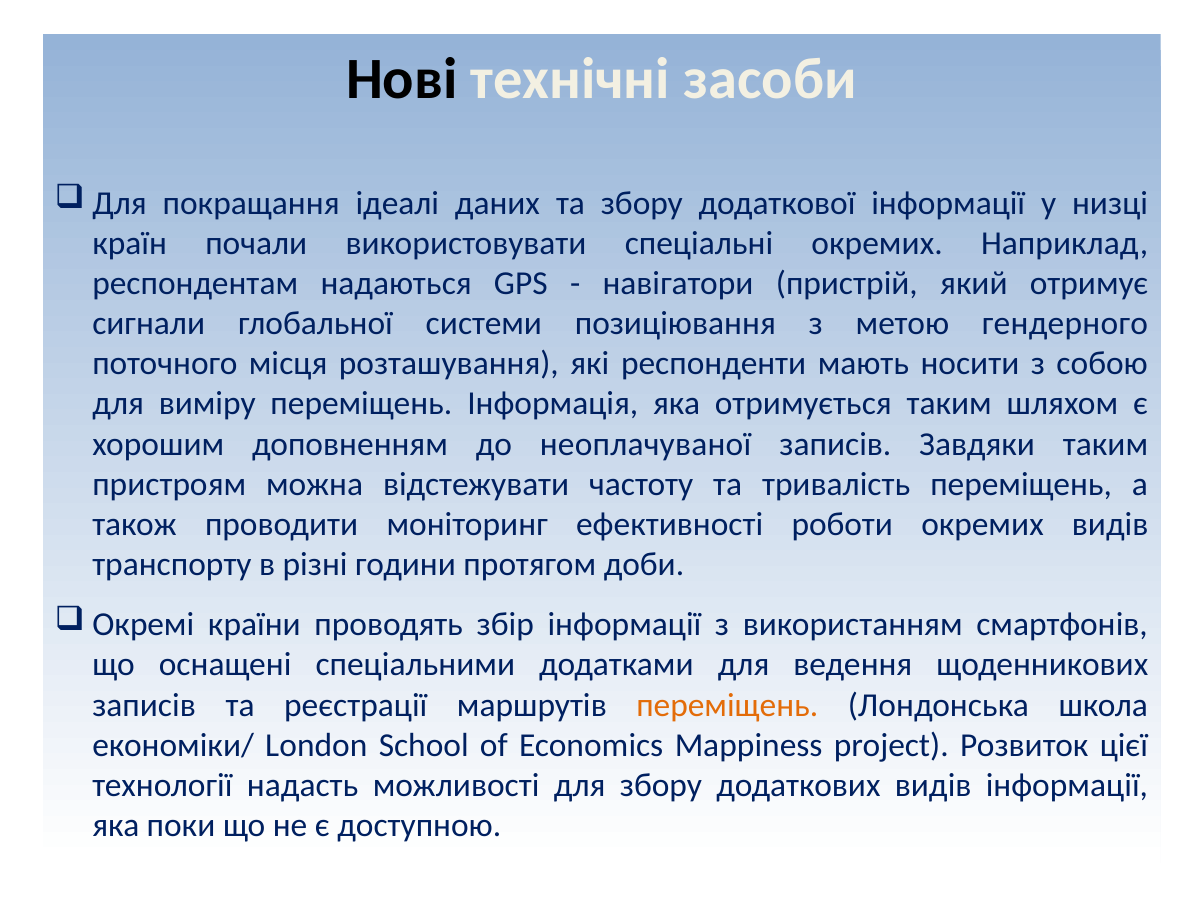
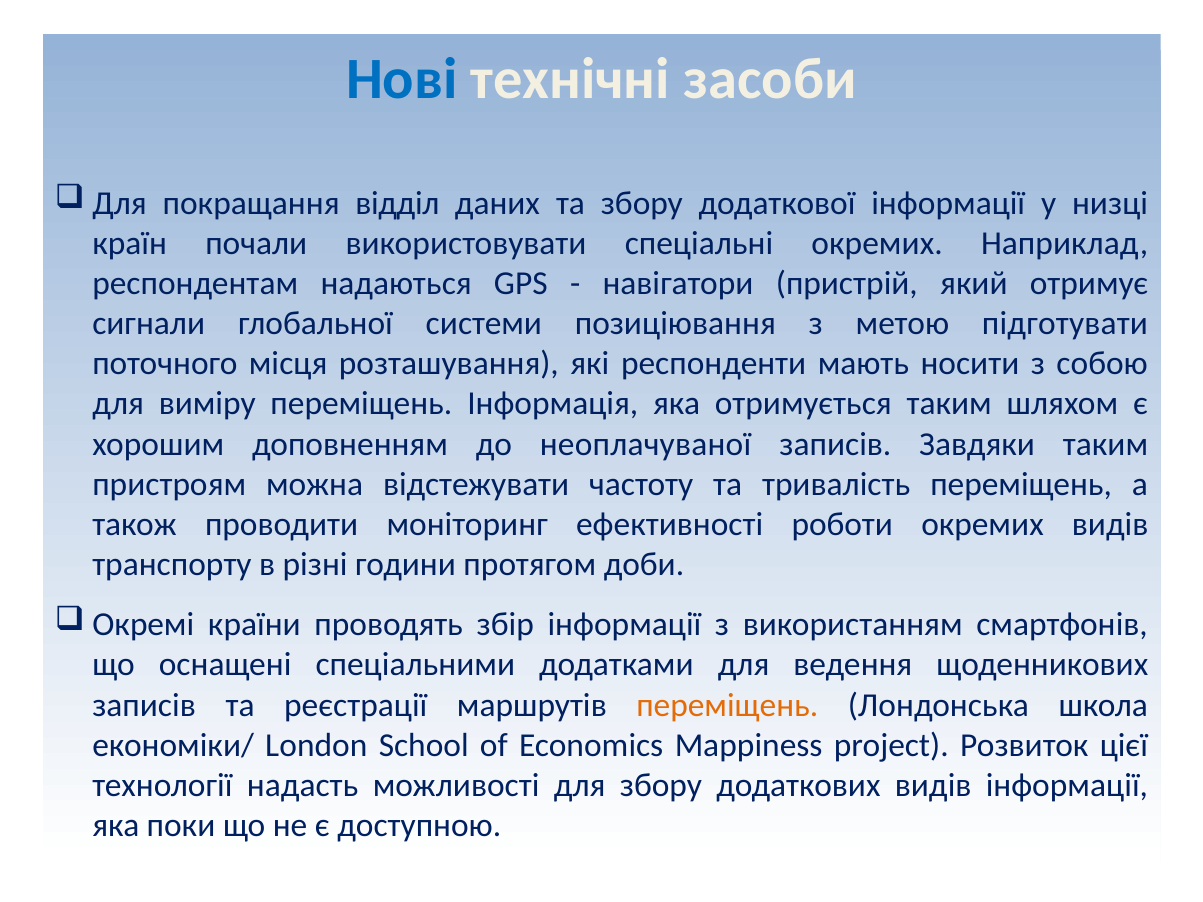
Нові colour: black -> blue (402, 80)
ідеалі: ідеалі -> відділ (397, 203)
гендерного: гендерного -> підготувати (1065, 324)
